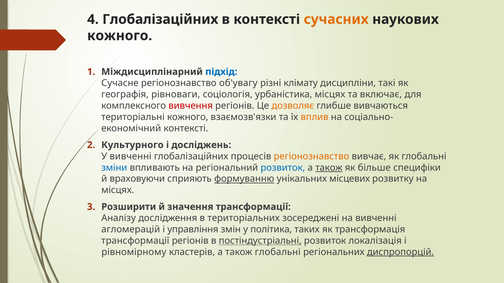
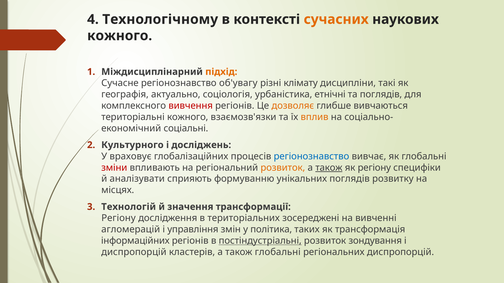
4 Глобалізаційних: Глобалізаційних -> Технологічному (160, 19)
підхід colour: blue -> orange (221, 72)
рівноваги: рівноваги -> актуально (176, 95)
урбаністика місцях: місцях -> етнічні (330, 95)
та включає: включає -> поглядів (381, 95)
контексті: контексті -> соціальні (186, 129)
У вивченні: вивченні -> враховує (131, 157)
регіонознавство colour: orange -> blue (311, 157)
зміни colour: blue -> red (114, 168)
розвиток colour: blue -> orange (283, 168)
як більше: більше -> регіону (374, 168)
враховуючи: враховуючи -> аналізувати (137, 179)
формуванню underline: present -> none (244, 179)
унікальних місцевих: місцевих -> поглядів (350, 179)
Розширити: Розширити -> Технологій (129, 207)
Аналізу: Аналізу -> Регіону (119, 218)
трансформації: трансформації -> інформаційних (135, 241)
локалізація: локалізація -> зондування (375, 241)
рівномірному: рівномірному -> диспропорцій (134, 252)
диспропорцій underline: present -> none (400, 252)
